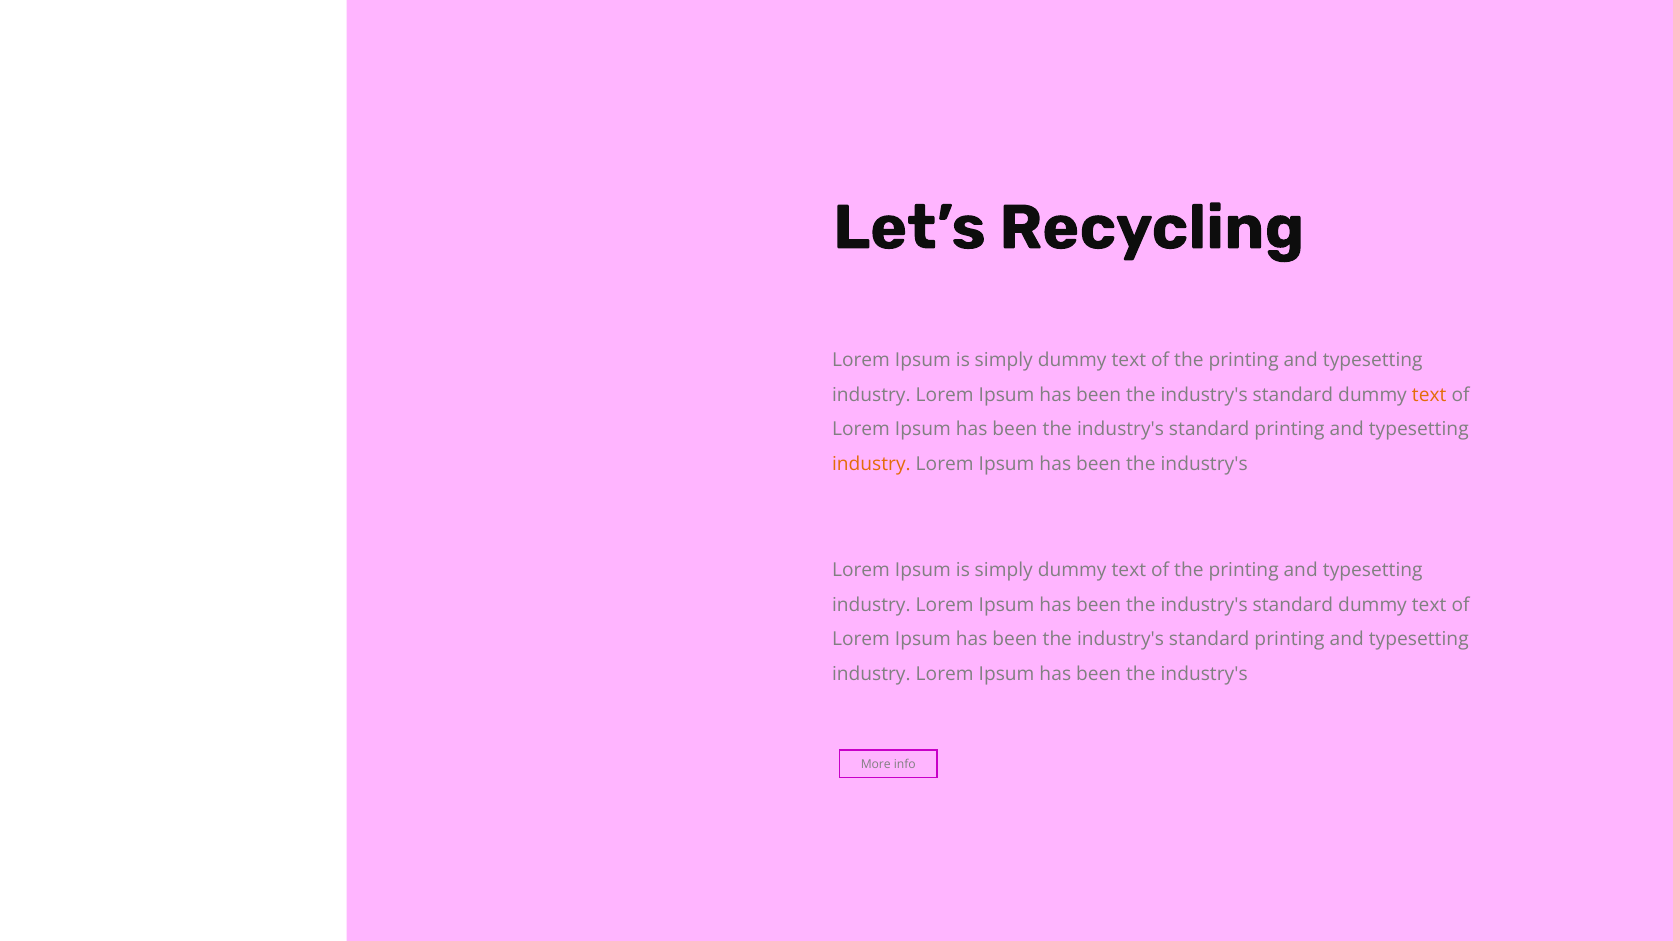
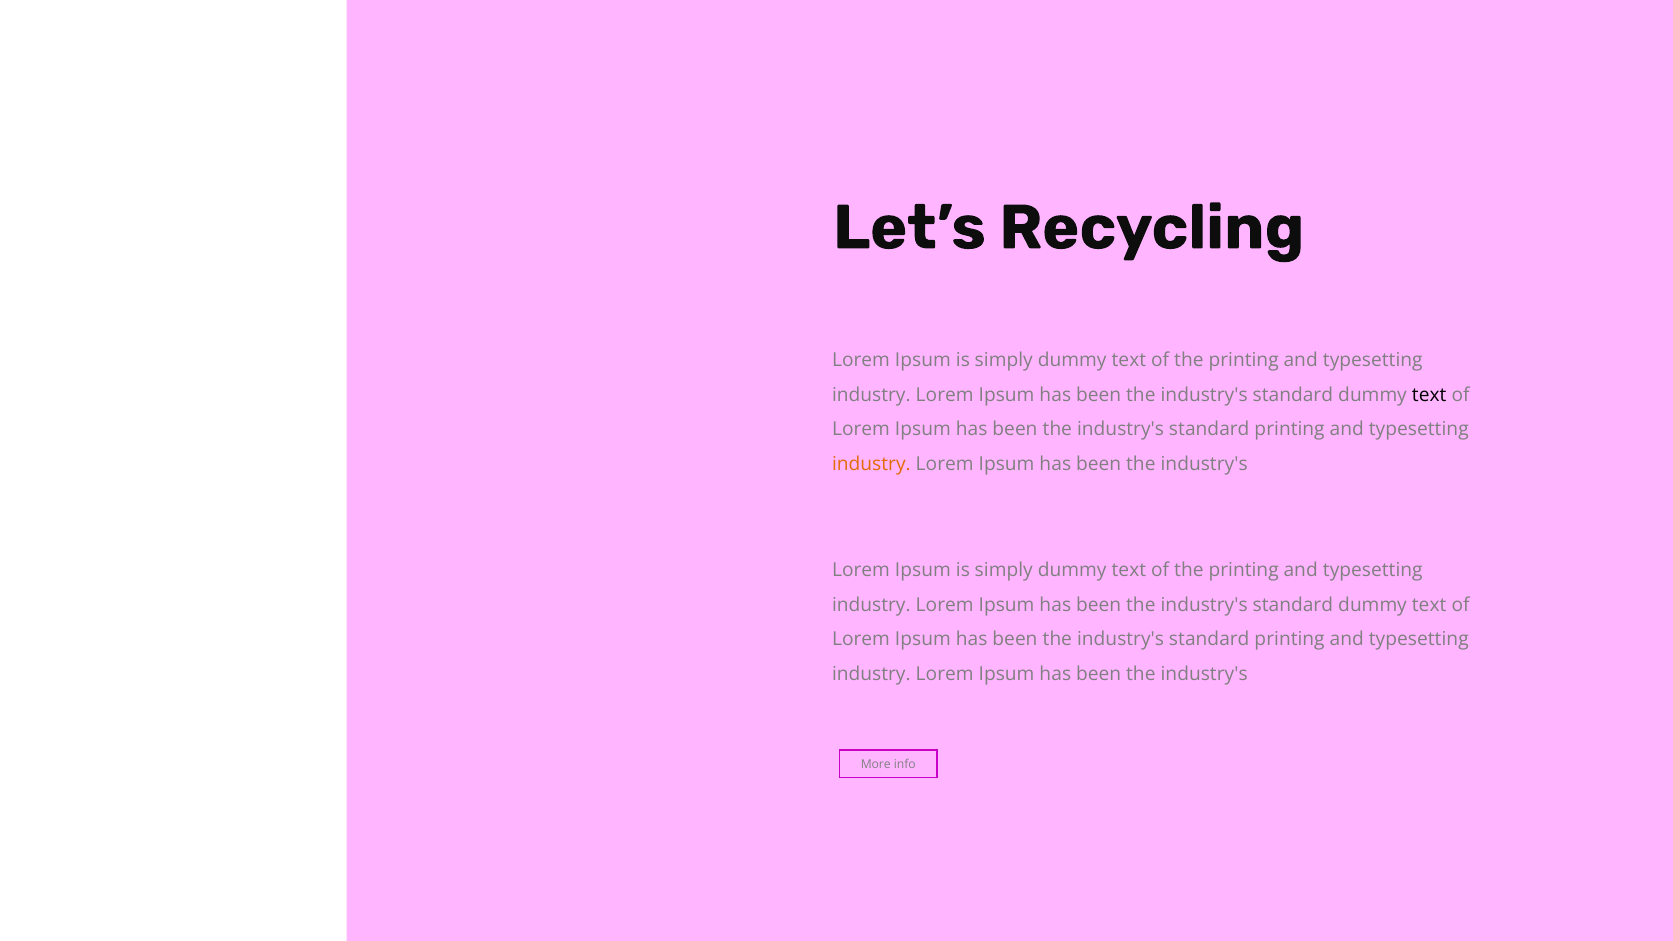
text colour: orange -> black (1429, 395)
